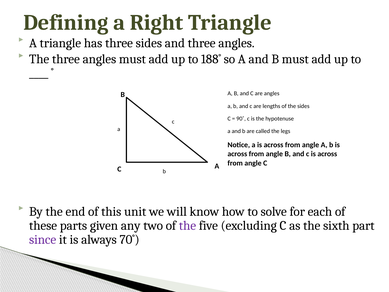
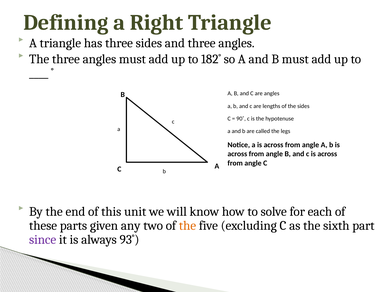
188˚: 188˚ -> 182˚ (211, 59)
the colour: purple -> orange (187, 225)
70˚: 70˚ -> 93˚ (129, 239)
